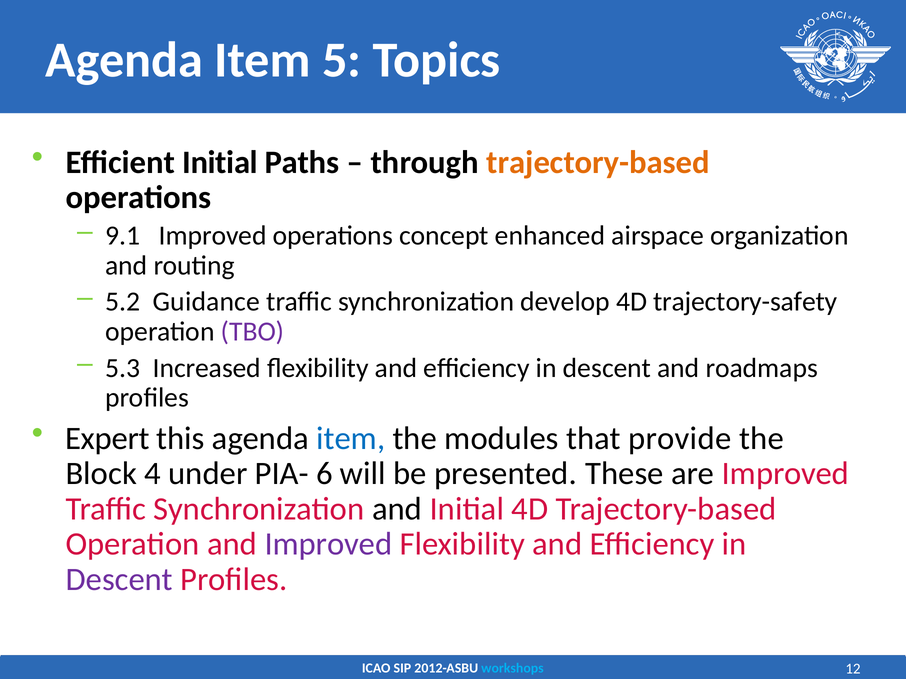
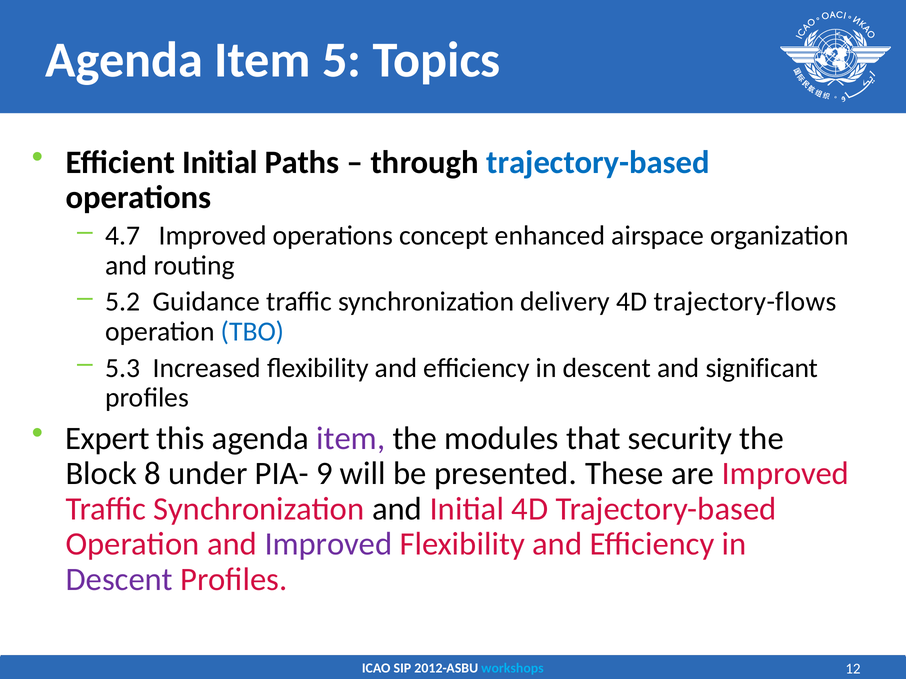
trajectory-based colour: orange -> blue (598, 162)
9.1: 9.1 -> 4.7 (123, 236)
develop: develop -> delivery (565, 302)
trajectory-safety: trajectory-safety -> trajectory-flows (745, 302)
TBO colour: purple -> blue (253, 332)
roadmaps: roadmaps -> significant (762, 368)
item colour: blue -> purple (351, 439)
provide: provide -> security (680, 439)
4: 4 -> 8 (153, 474)
6: 6 -> 9 (324, 474)
